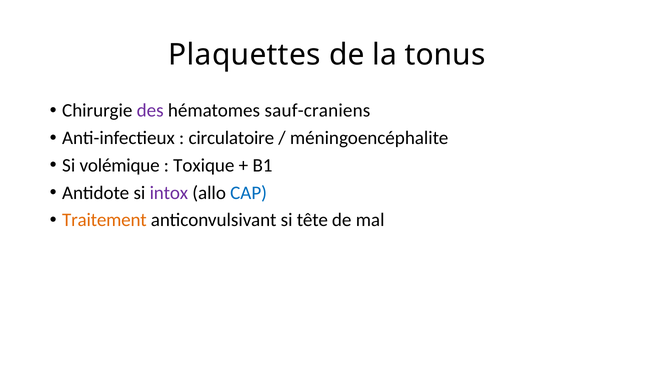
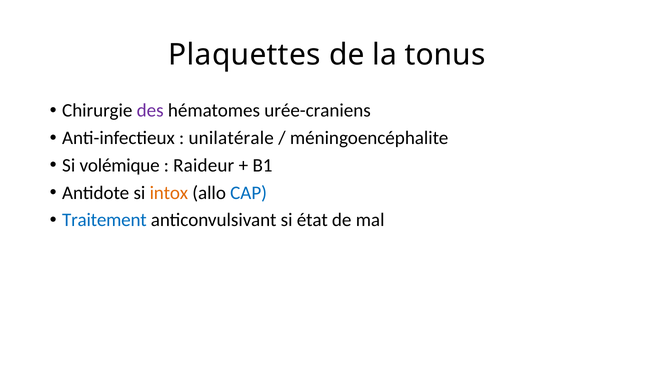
sauf-craniens: sauf-craniens -> urée-craniens (318, 111)
circulatoire: circulatoire -> unilatérale (231, 138)
Toxique: Toxique -> Raideur (204, 165)
intox colour: purple -> orange (169, 193)
Traitement colour: orange -> blue (104, 220)
tête: tête -> état (312, 220)
